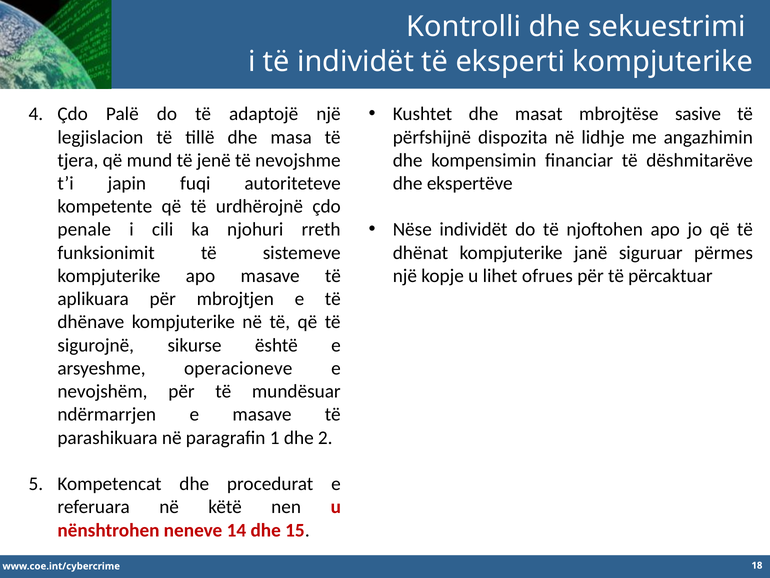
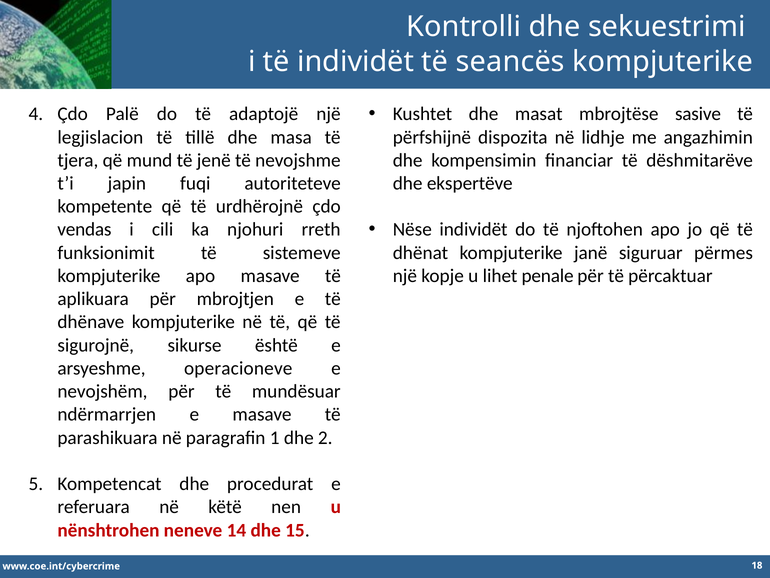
eksperti: eksperti -> seancës (510, 62)
penale: penale -> vendas (84, 229)
ofrues: ofrues -> penale (548, 276)
